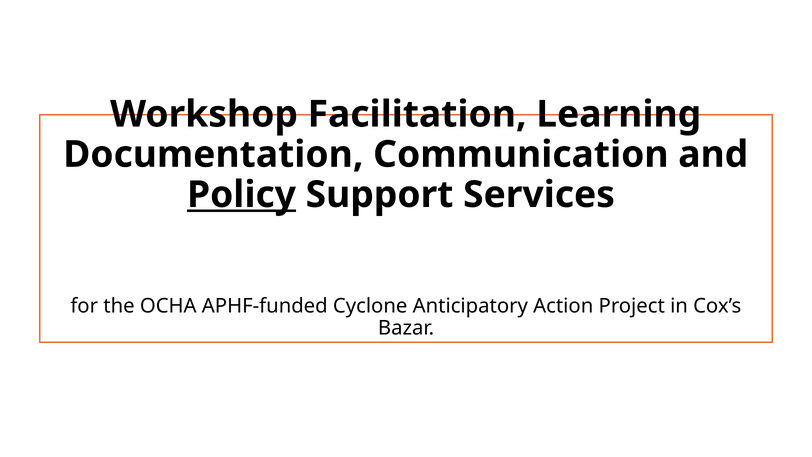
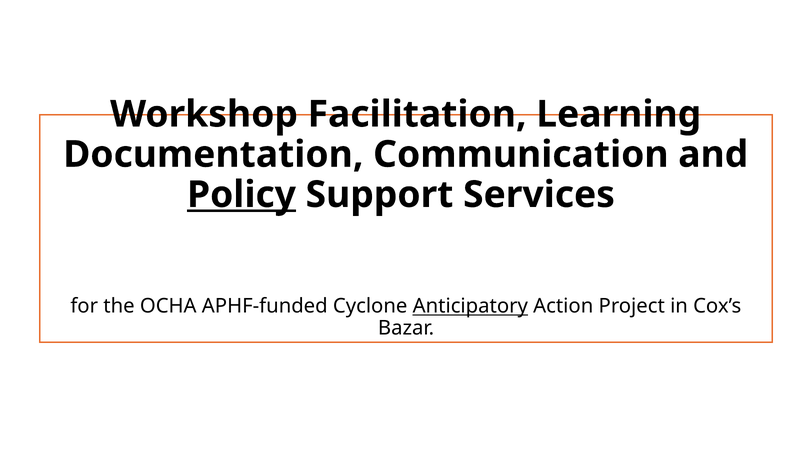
Anticipatory underline: none -> present (470, 306)
